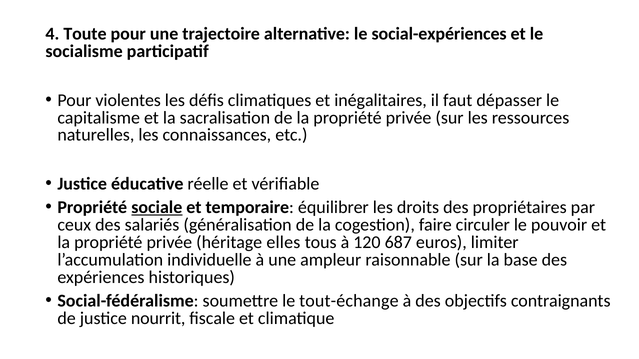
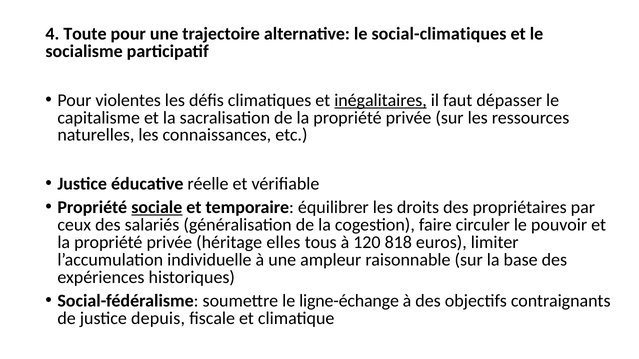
social-expériences: social-expériences -> social-climatiques (439, 34)
inégalitaires underline: none -> present (381, 100)
687: 687 -> 818 (398, 243)
tout-échange: tout-échange -> ligne-échange (349, 301)
nourrit: nourrit -> depuis (158, 318)
